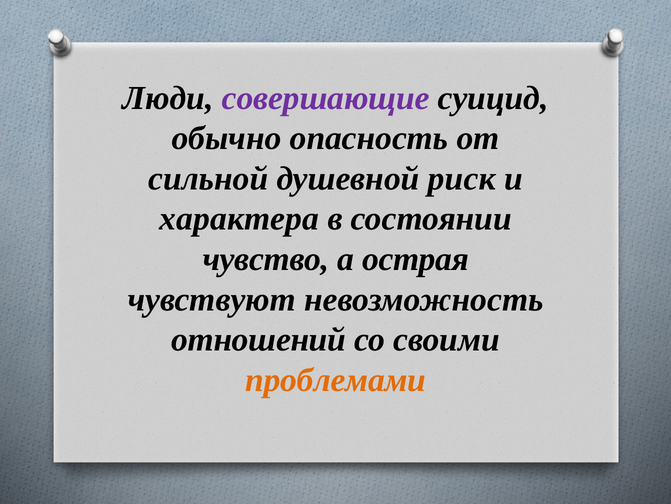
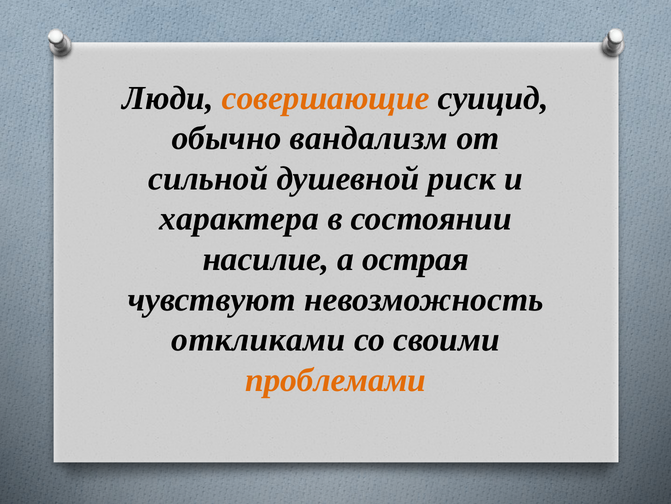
совершающие colour: purple -> orange (326, 98)
опасность: опасность -> вандализм (369, 138)
чувство: чувство -> насилие (266, 259)
отношений: отношений -> откликами (258, 339)
